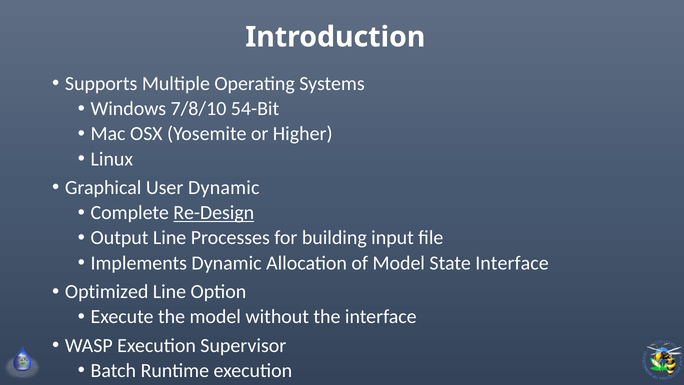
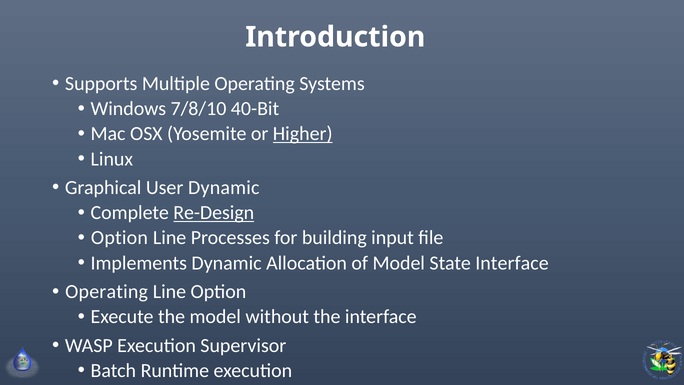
54-Bit: 54-Bit -> 40-Bit (255, 109)
Higher underline: none -> present (303, 134)
Output: Output -> Option (119, 238)
Optimized: Optimized -> Operating (107, 292)
